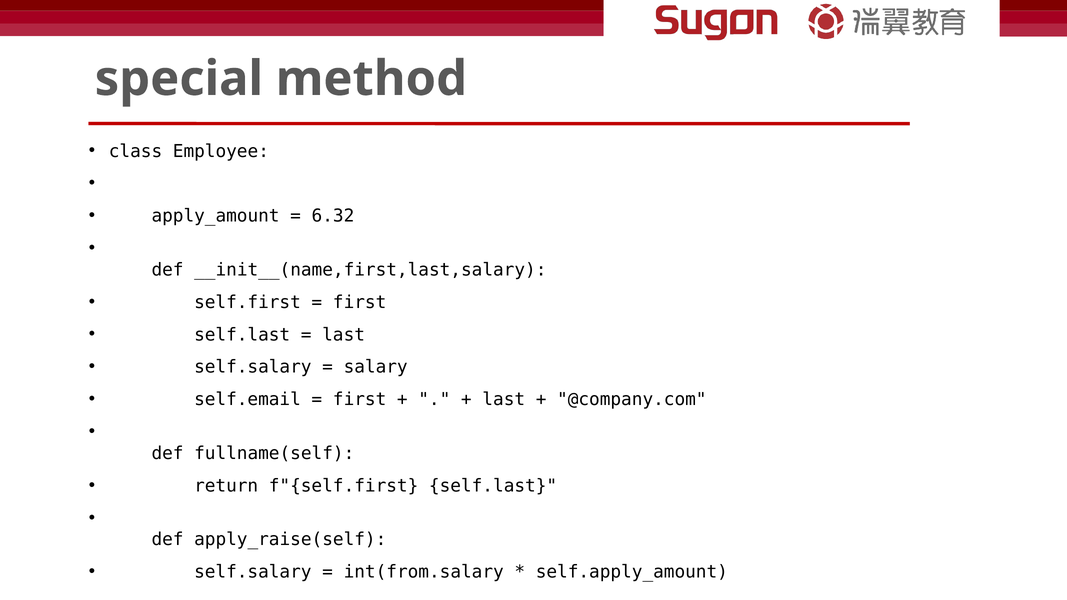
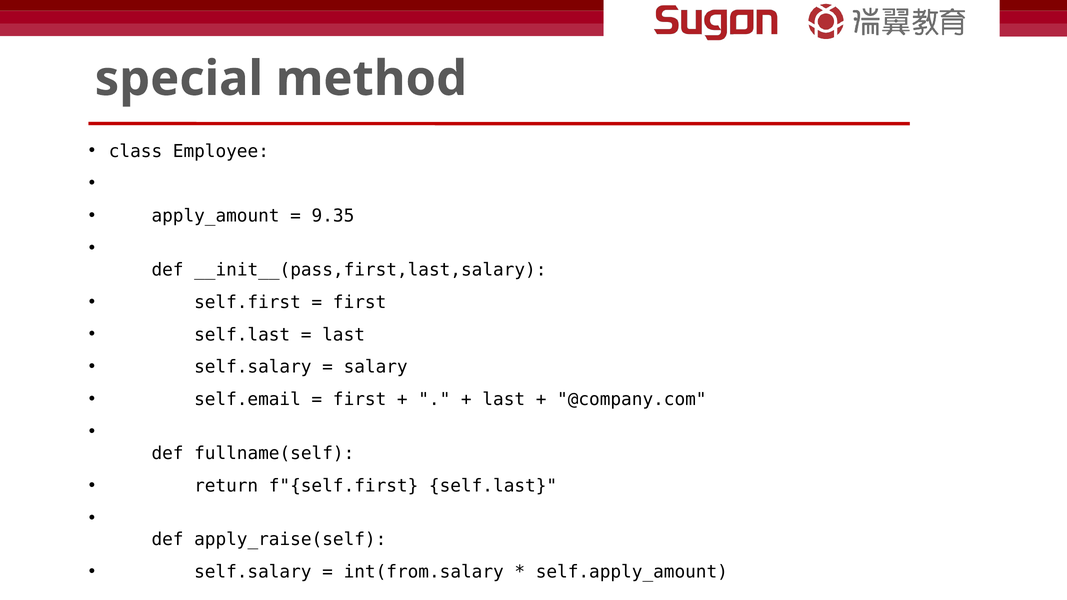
6.32: 6.32 -> 9.35 (333, 216)
__init__(name,first,last,salary: __init__(name,first,last,salary -> __init__(pass,first,last,salary (370, 270)
